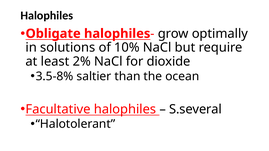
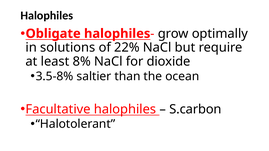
10%: 10% -> 22% (127, 48)
2%: 2% -> 8% (82, 62)
S.several: S.several -> S.carbon (195, 109)
